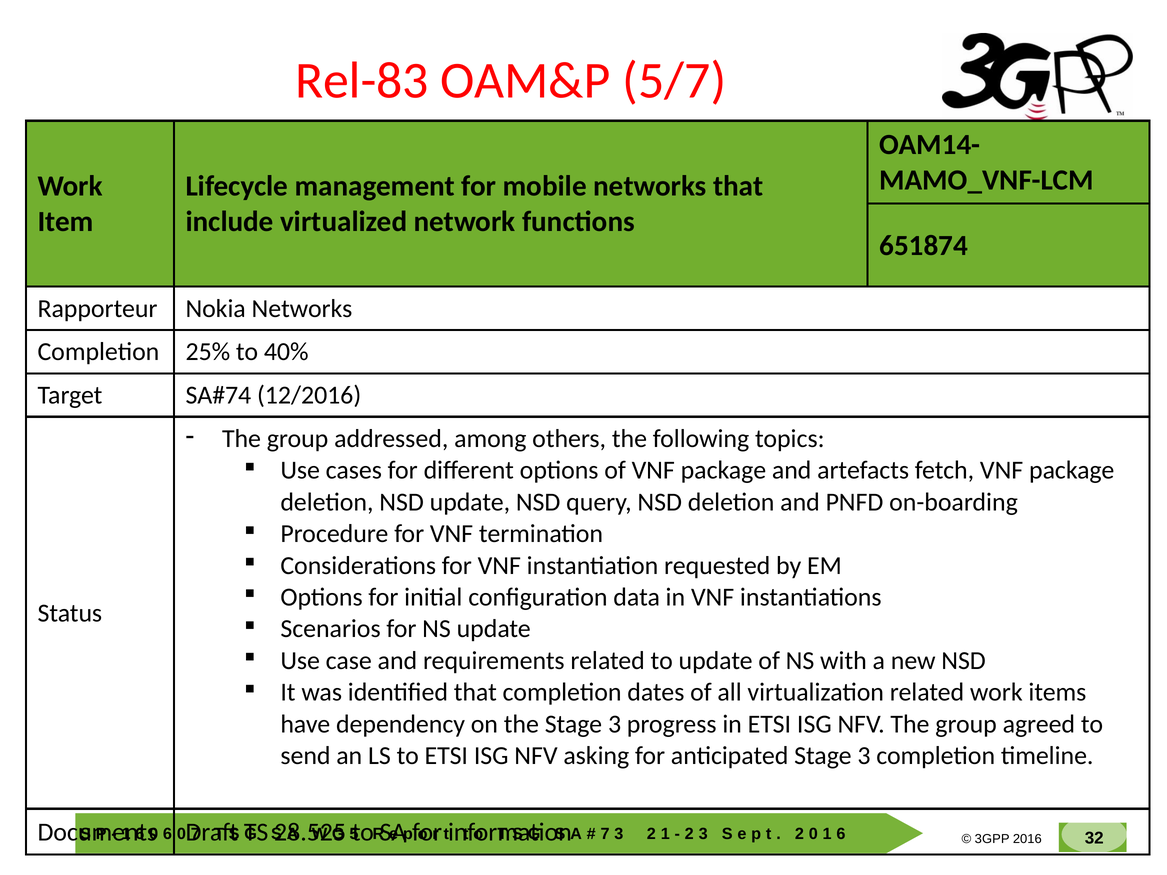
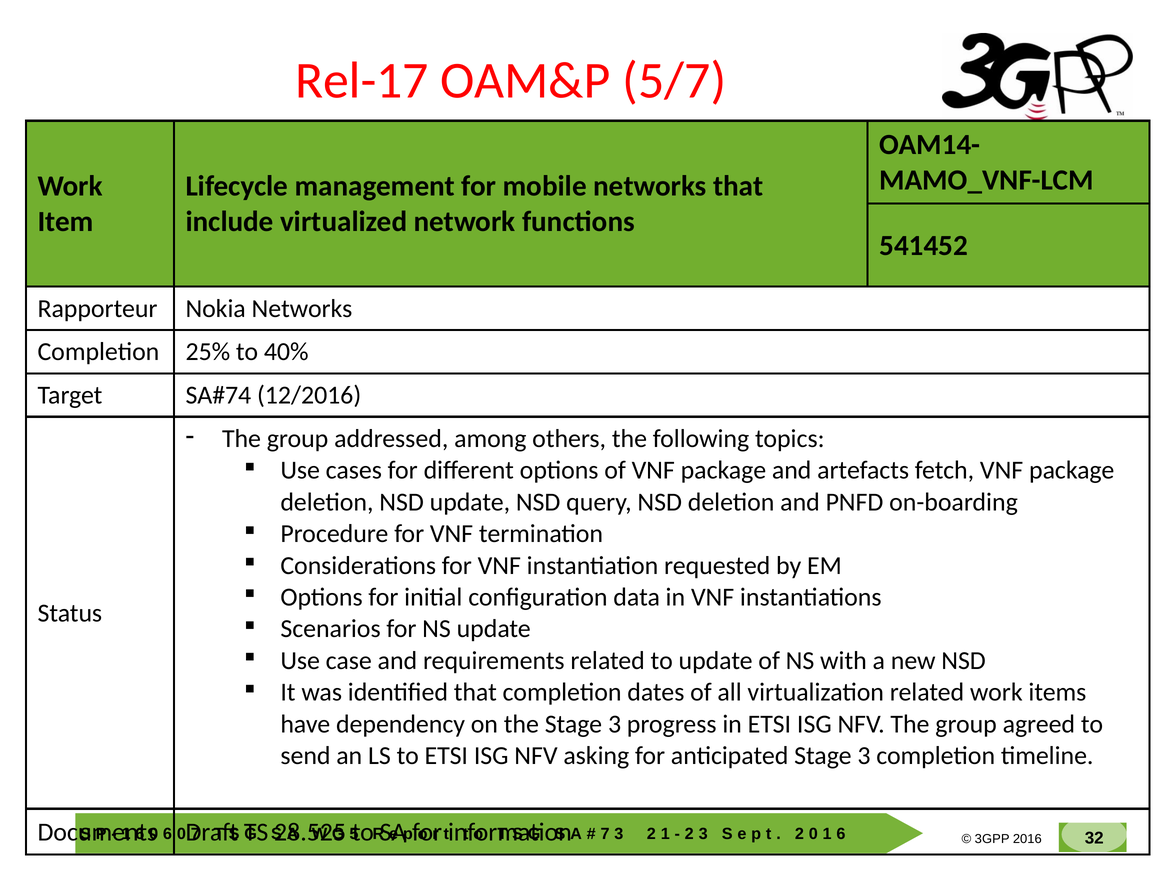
Rel-83: Rel-83 -> Rel-17 (362, 81)
651874: 651874 -> 541452 (924, 246)
